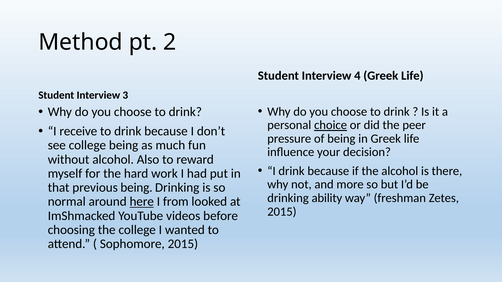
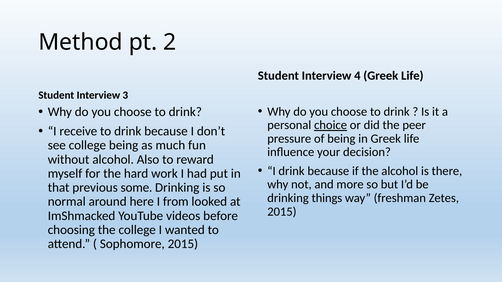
previous being: being -> some (136, 188)
ability: ability -> things (327, 198)
here underline: present -> none (142, 202)
